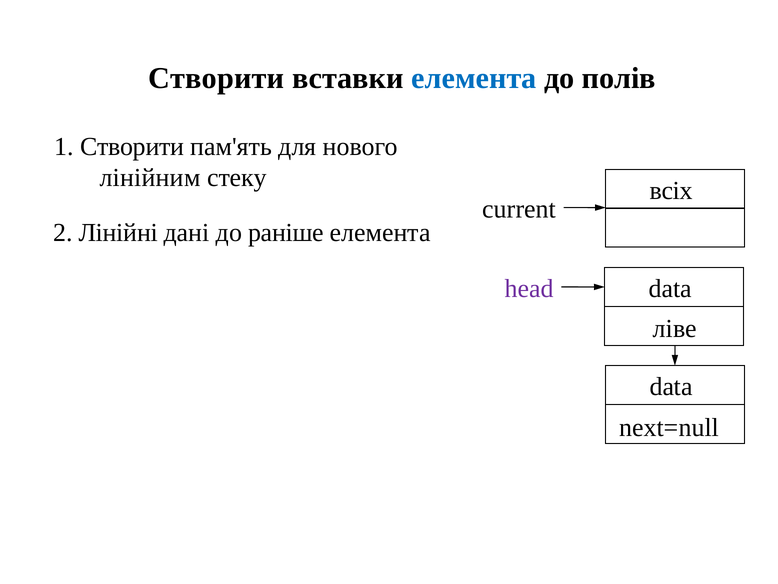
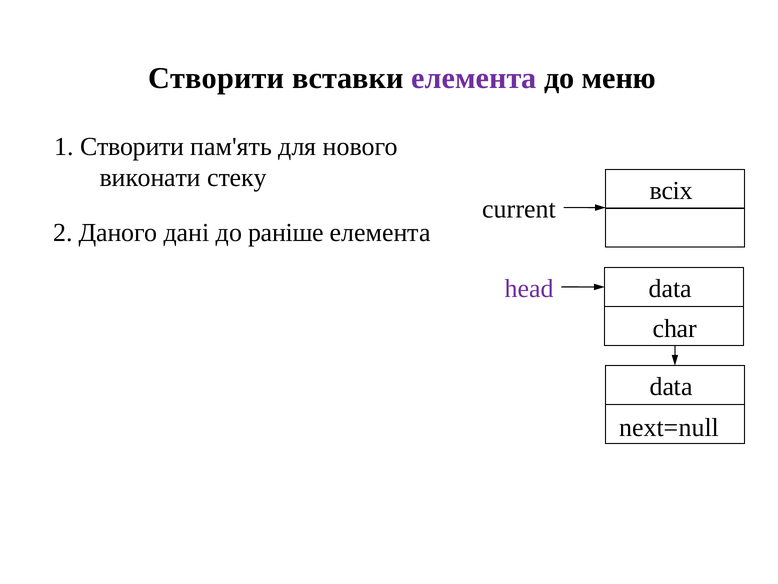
елемента colour: blue -> purple (474, 78)
полів: полів -> меню (619, 78)
лінійним: лінійним -> виконати (150, 177)
Лінійні: Лінійні -> Даного (118, 233)
ліве: ліве -> char (675, 328)
